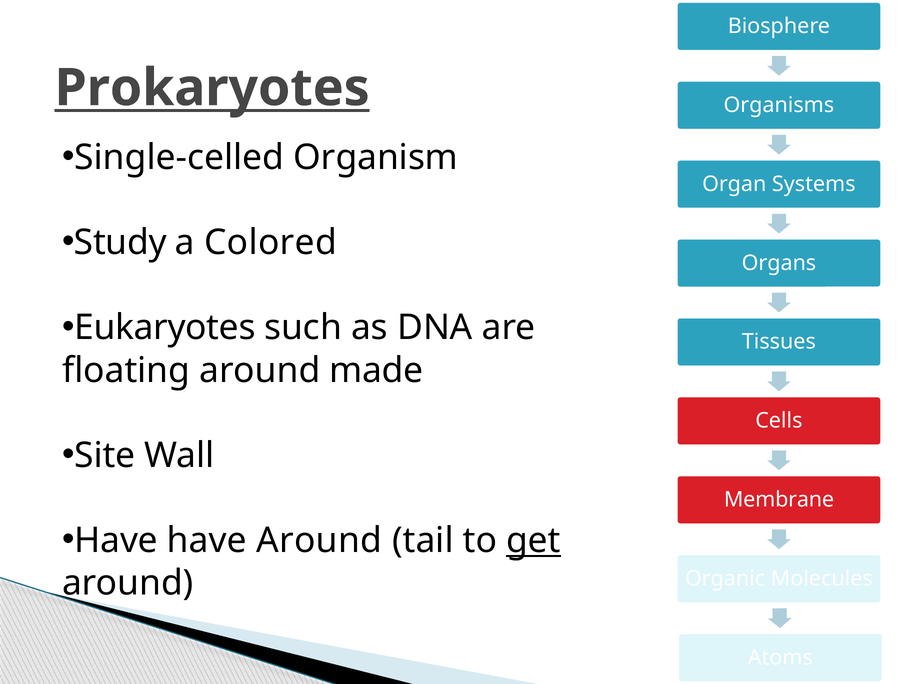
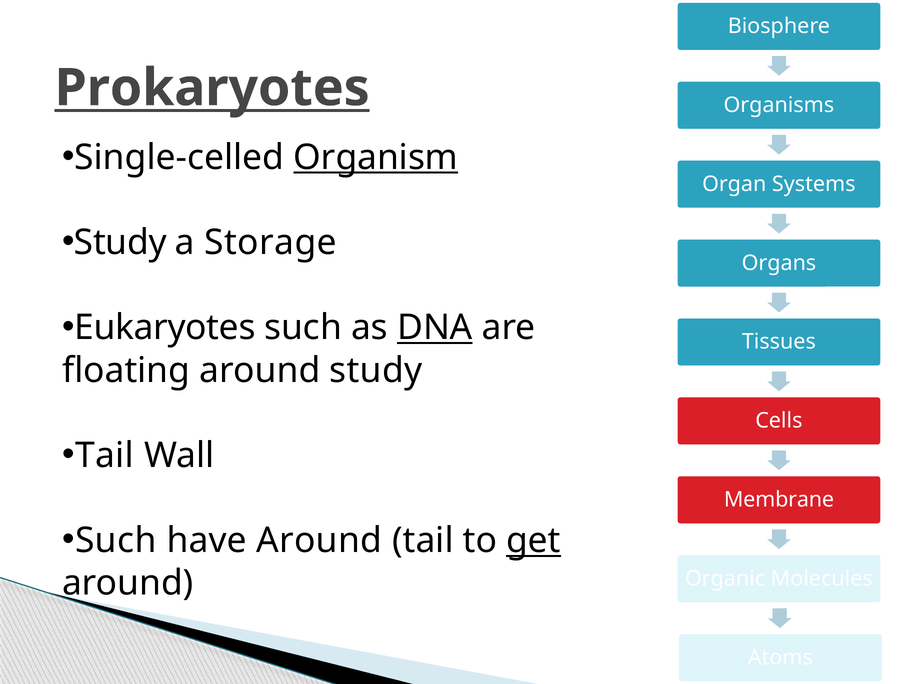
Organism underline: none -> present (376, 157)
Colored: Colored -> Storage (271, 243)
DNA underline: none -> present (435, 328)
around made: made -> study (376, 370)
Site: Site -> Tail (105, 455)
Have: Have -> Such (116, 541)
